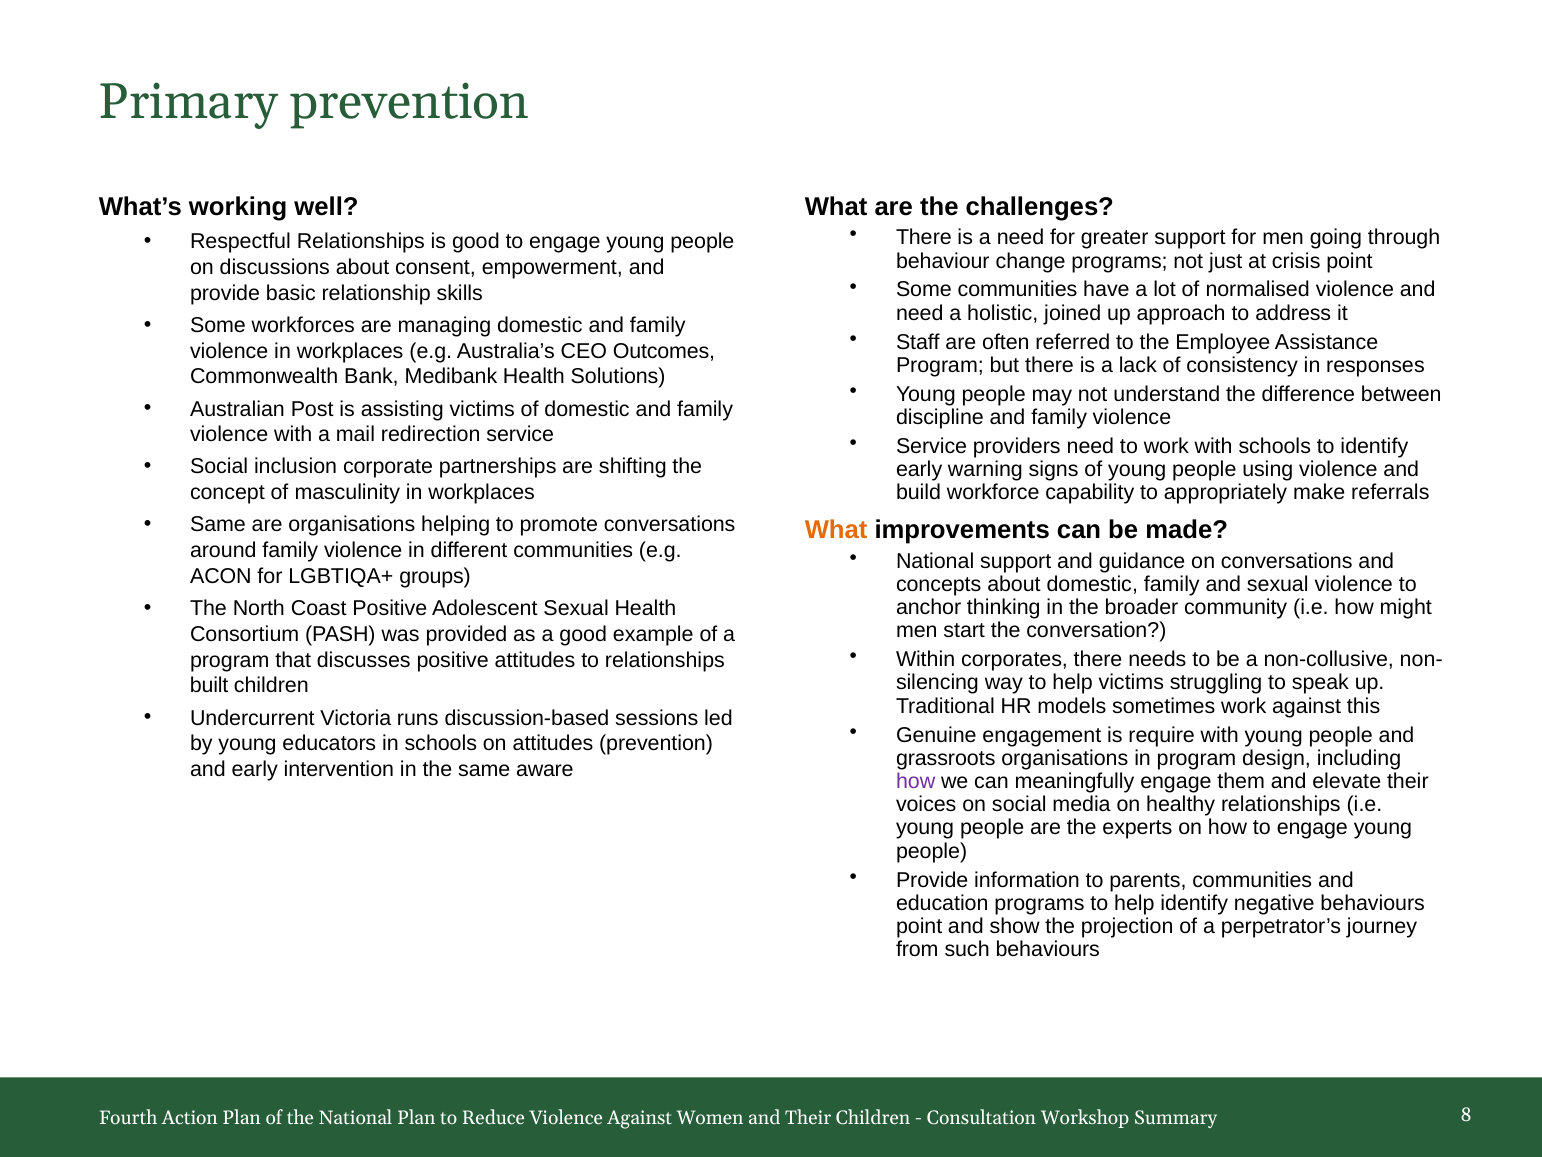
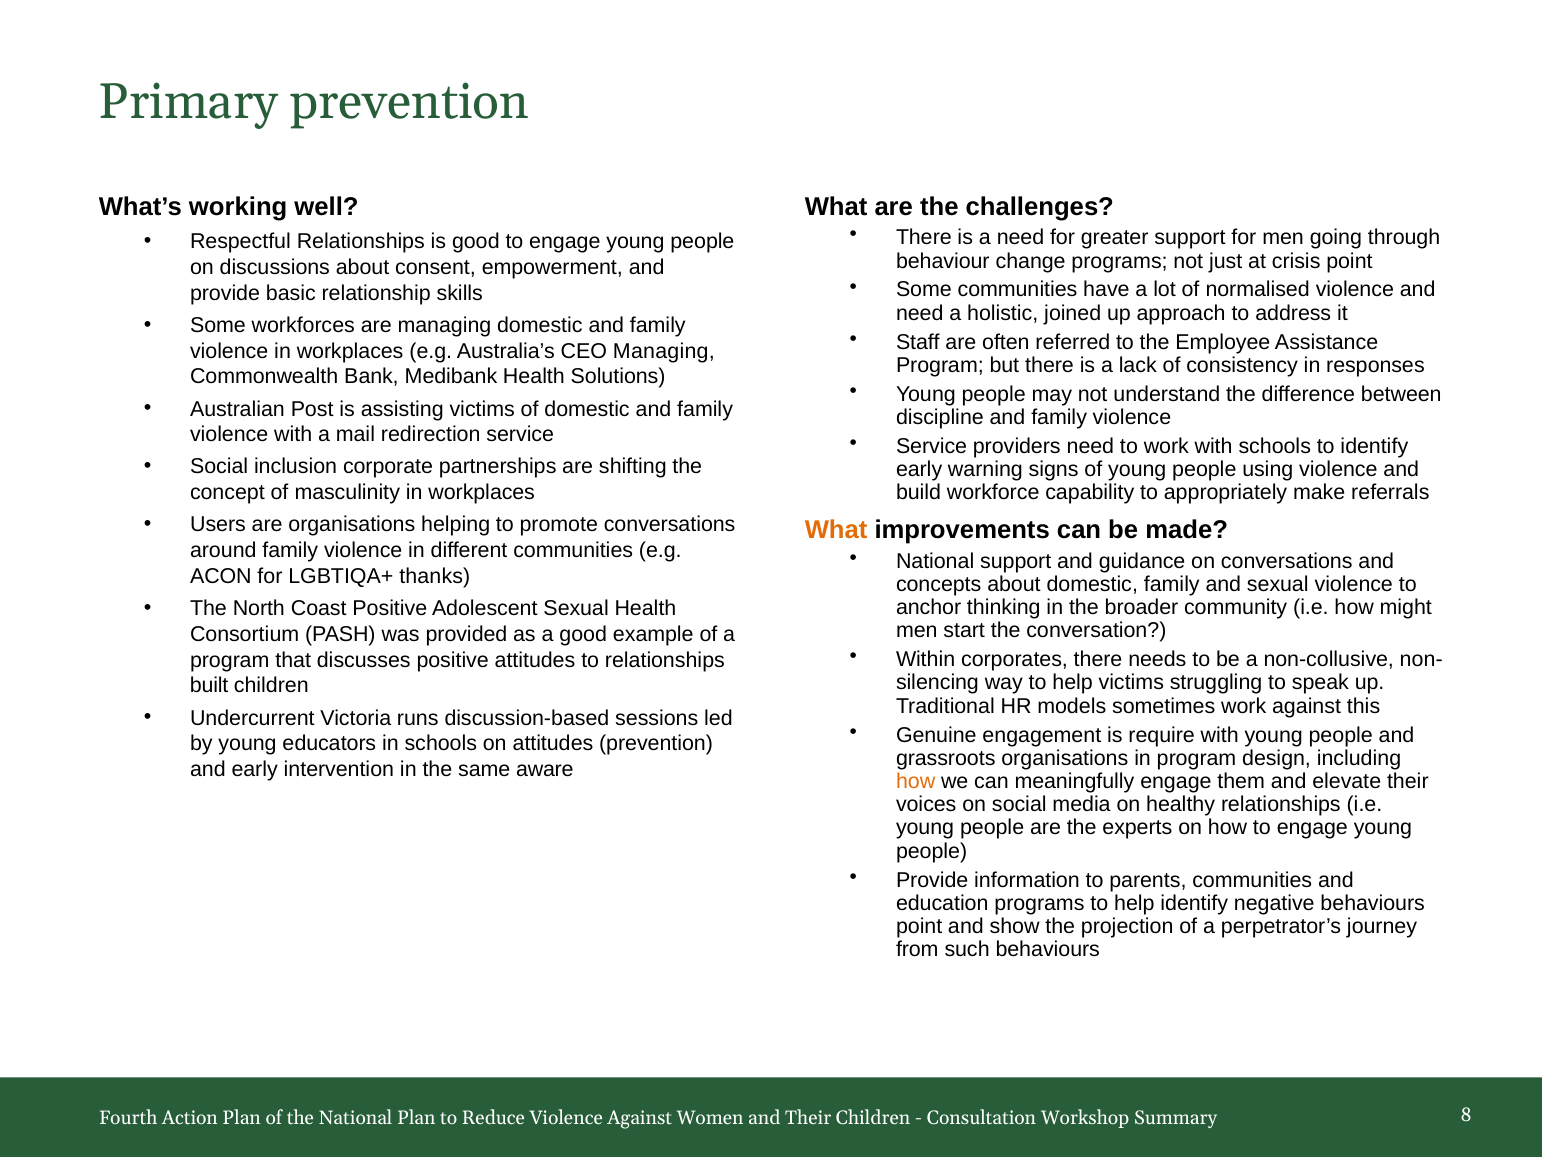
CEO Outcomes: Outcomes -> Managing (664, 351)
Same: Same -> Users (218, 525)
groups: groups -> thanks (435, 576)
how colour: purple -> orange (916, 781)
